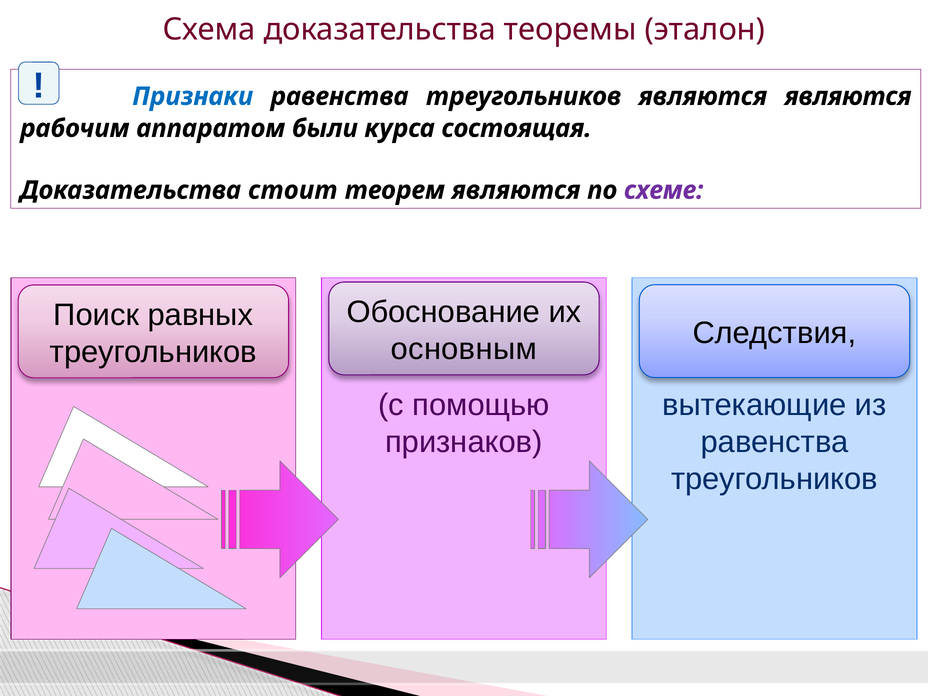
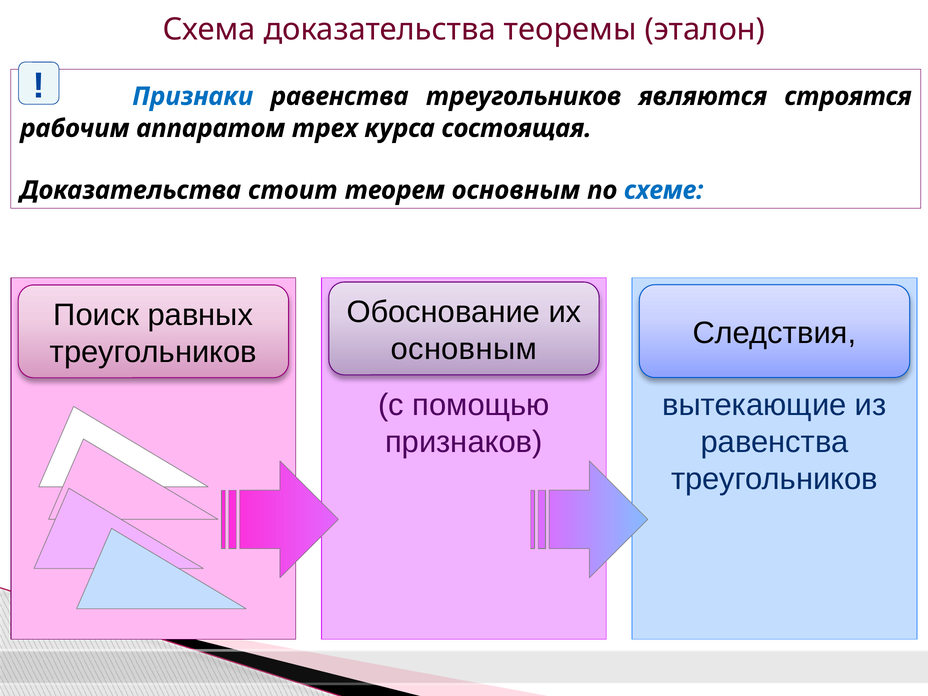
являются являются: являются -> строятся (848, 96)
были: были -> трех (325, 128)
теорем являются: являются -> основным (516, 190)
схеме colour: purple -> blue (664, 190)
